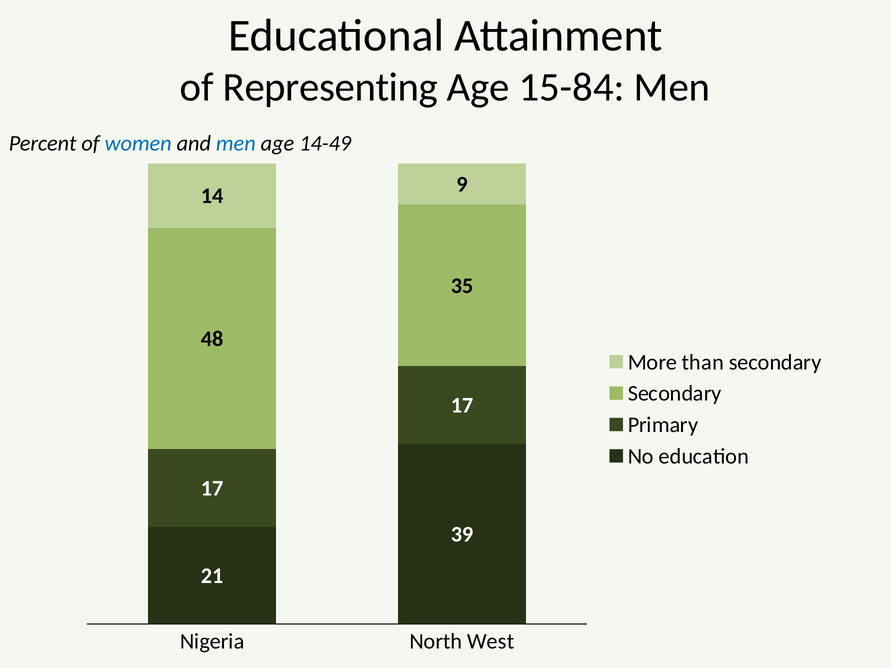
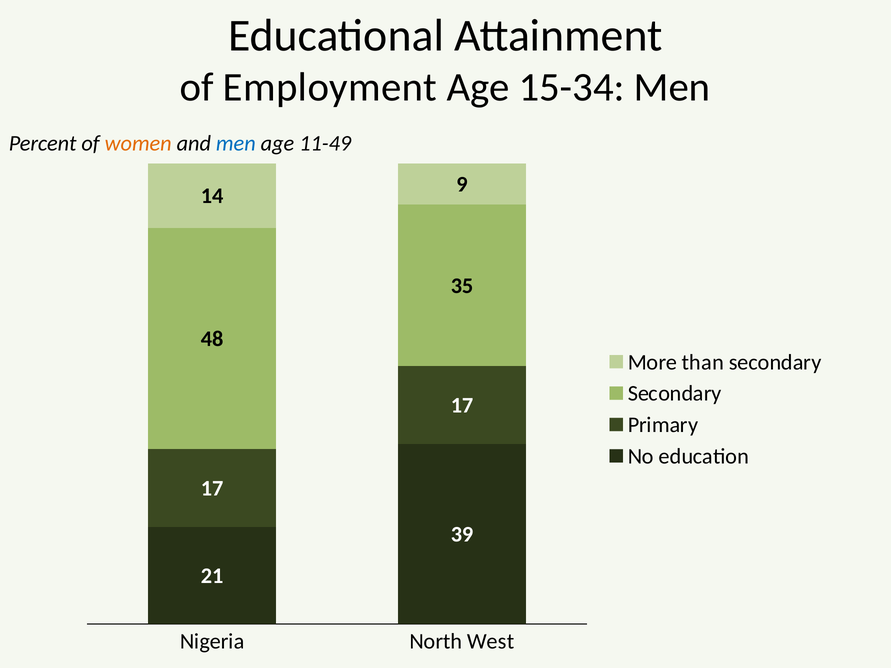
Representing: Representing -> Employment (330, 87)
15-84: 15-84 -> 15-34 (572, 87)
women colour: blue -> orange (138, 144)
14-49: 14-49 -> 11-49 (325, 144)
